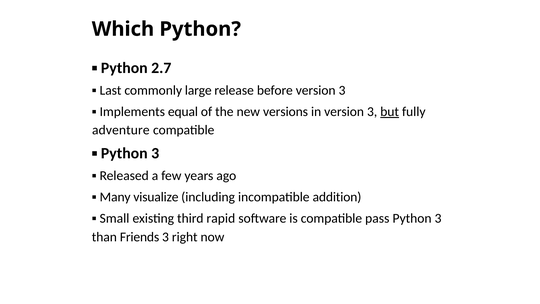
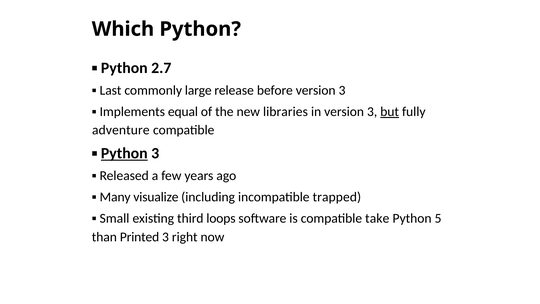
versions: versions -> libraries (285, 112)
Python underline: none -> present (124, 153)
addition: addition -> trapped (337, 197)
rapid: rapid -> loops (221, 218)
pass: pass -> take (377, 218)
3: 3 -> 5 (438, 218)
Friends: Friends -> Printed (140, 237)
